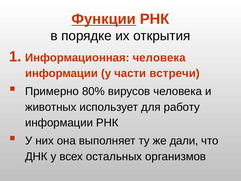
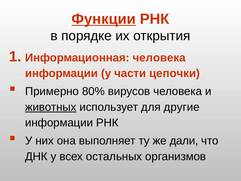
встречи: встречи -> цепочки (175, 73)
животных underline: none -> present (51, 107)
работу: работу -> другие (182, 107)
